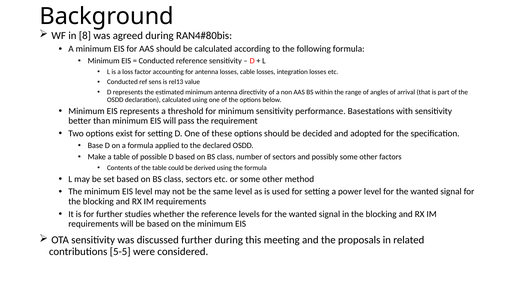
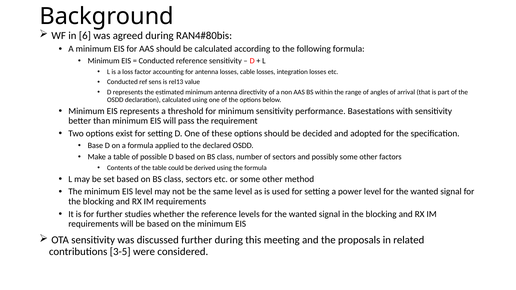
8: 8 -> 6 (85, 36)
5-5: 5-5 -> 3-5 (120, 252)
